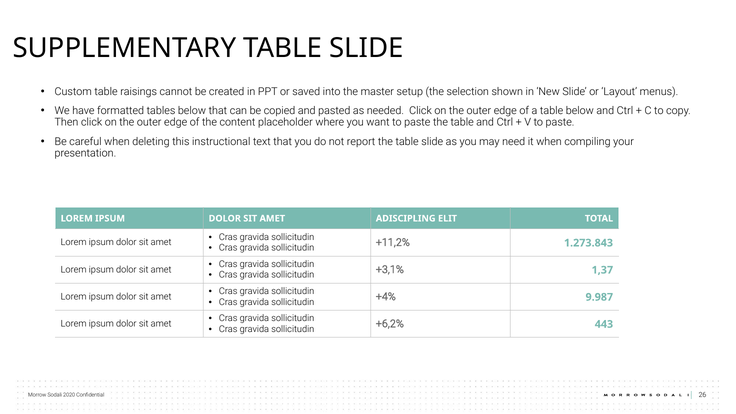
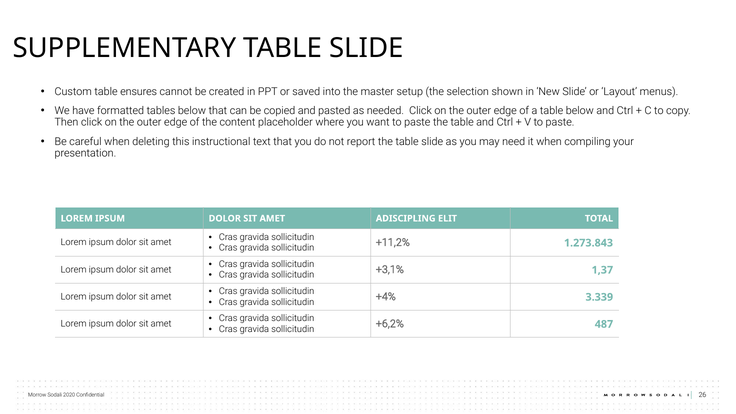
raisings: raisings -> ensures (139, 92)
9.987: 9.987 -> 3.339 (599, 297)
443: 443 -> 487 (604, 324)
